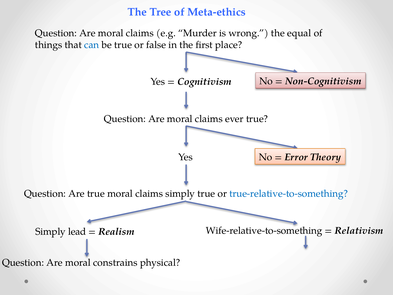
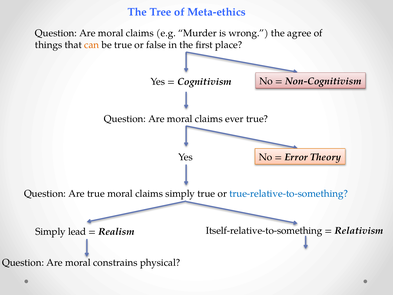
equal: equal -> agree (299, 33)
can colour: blue -> orange (92, 45)
Wife-relative-to-something: Wife-relative-to-something -> Itself-relative-to-something (264, 230)
